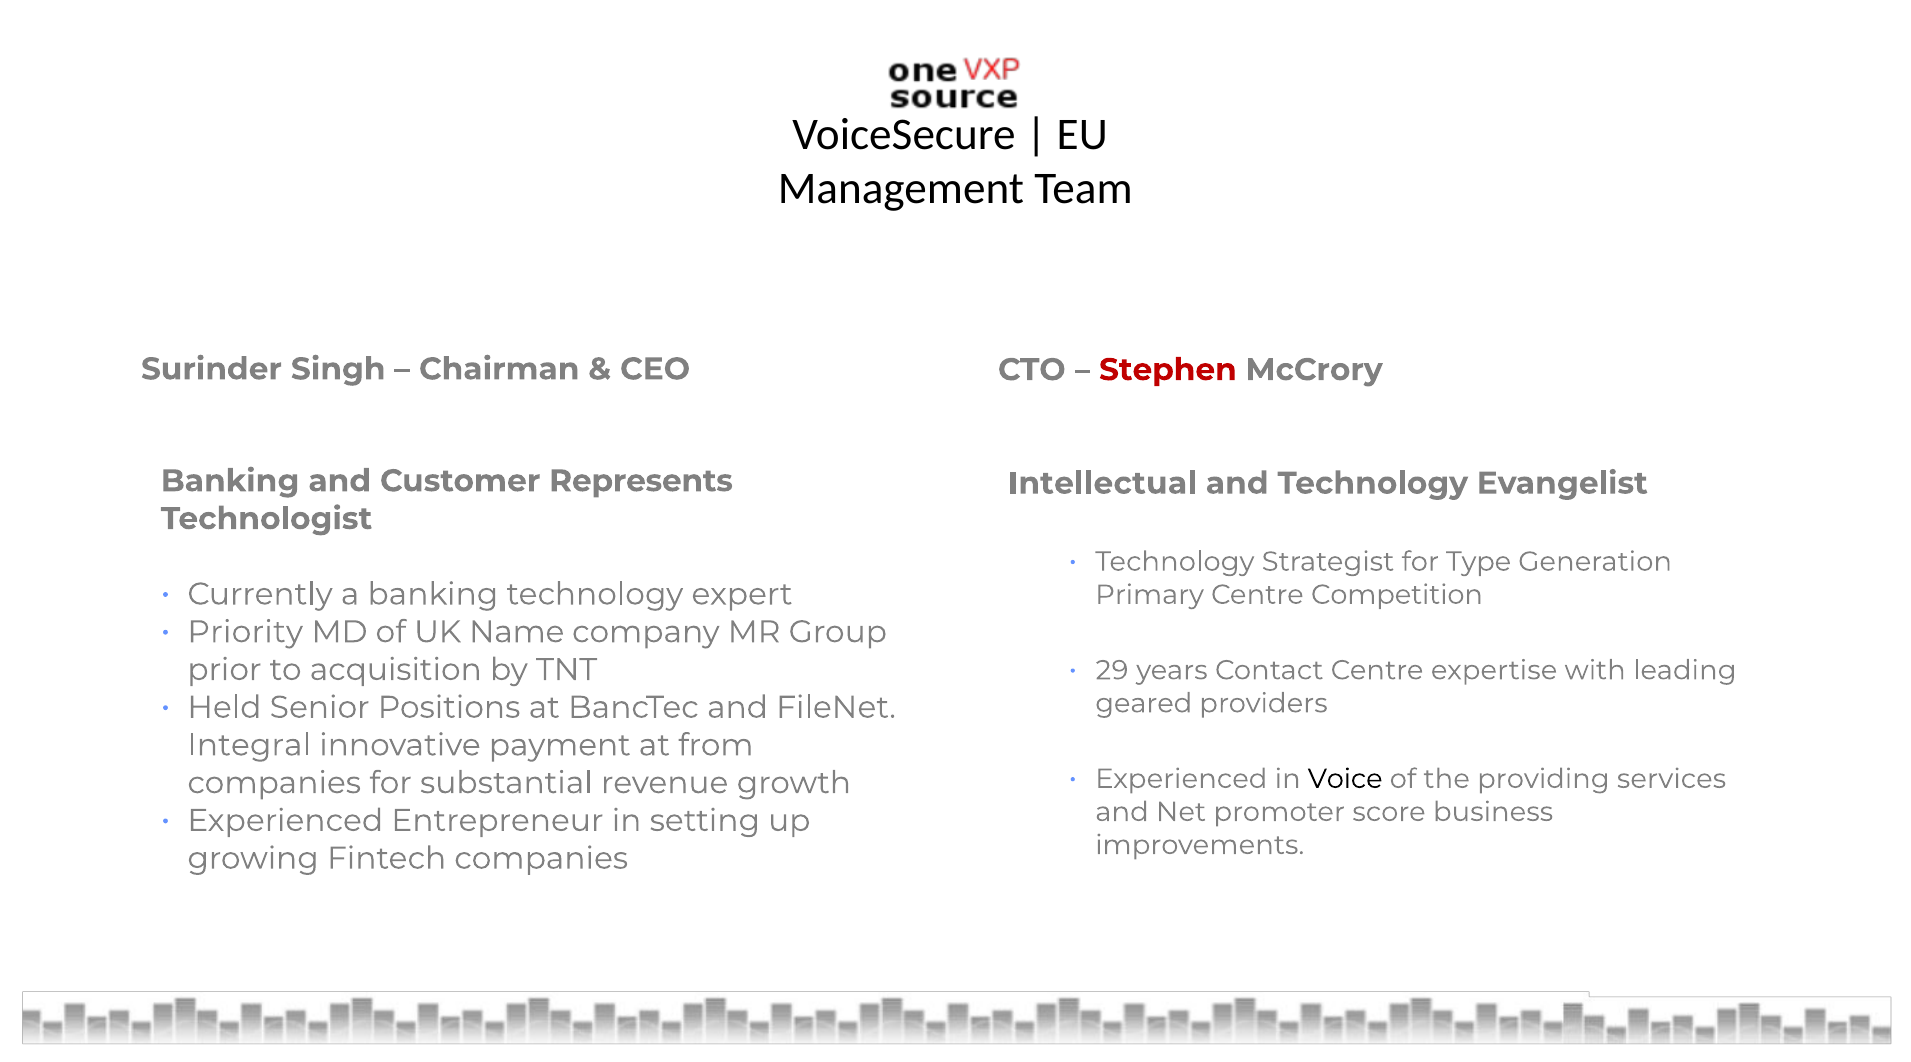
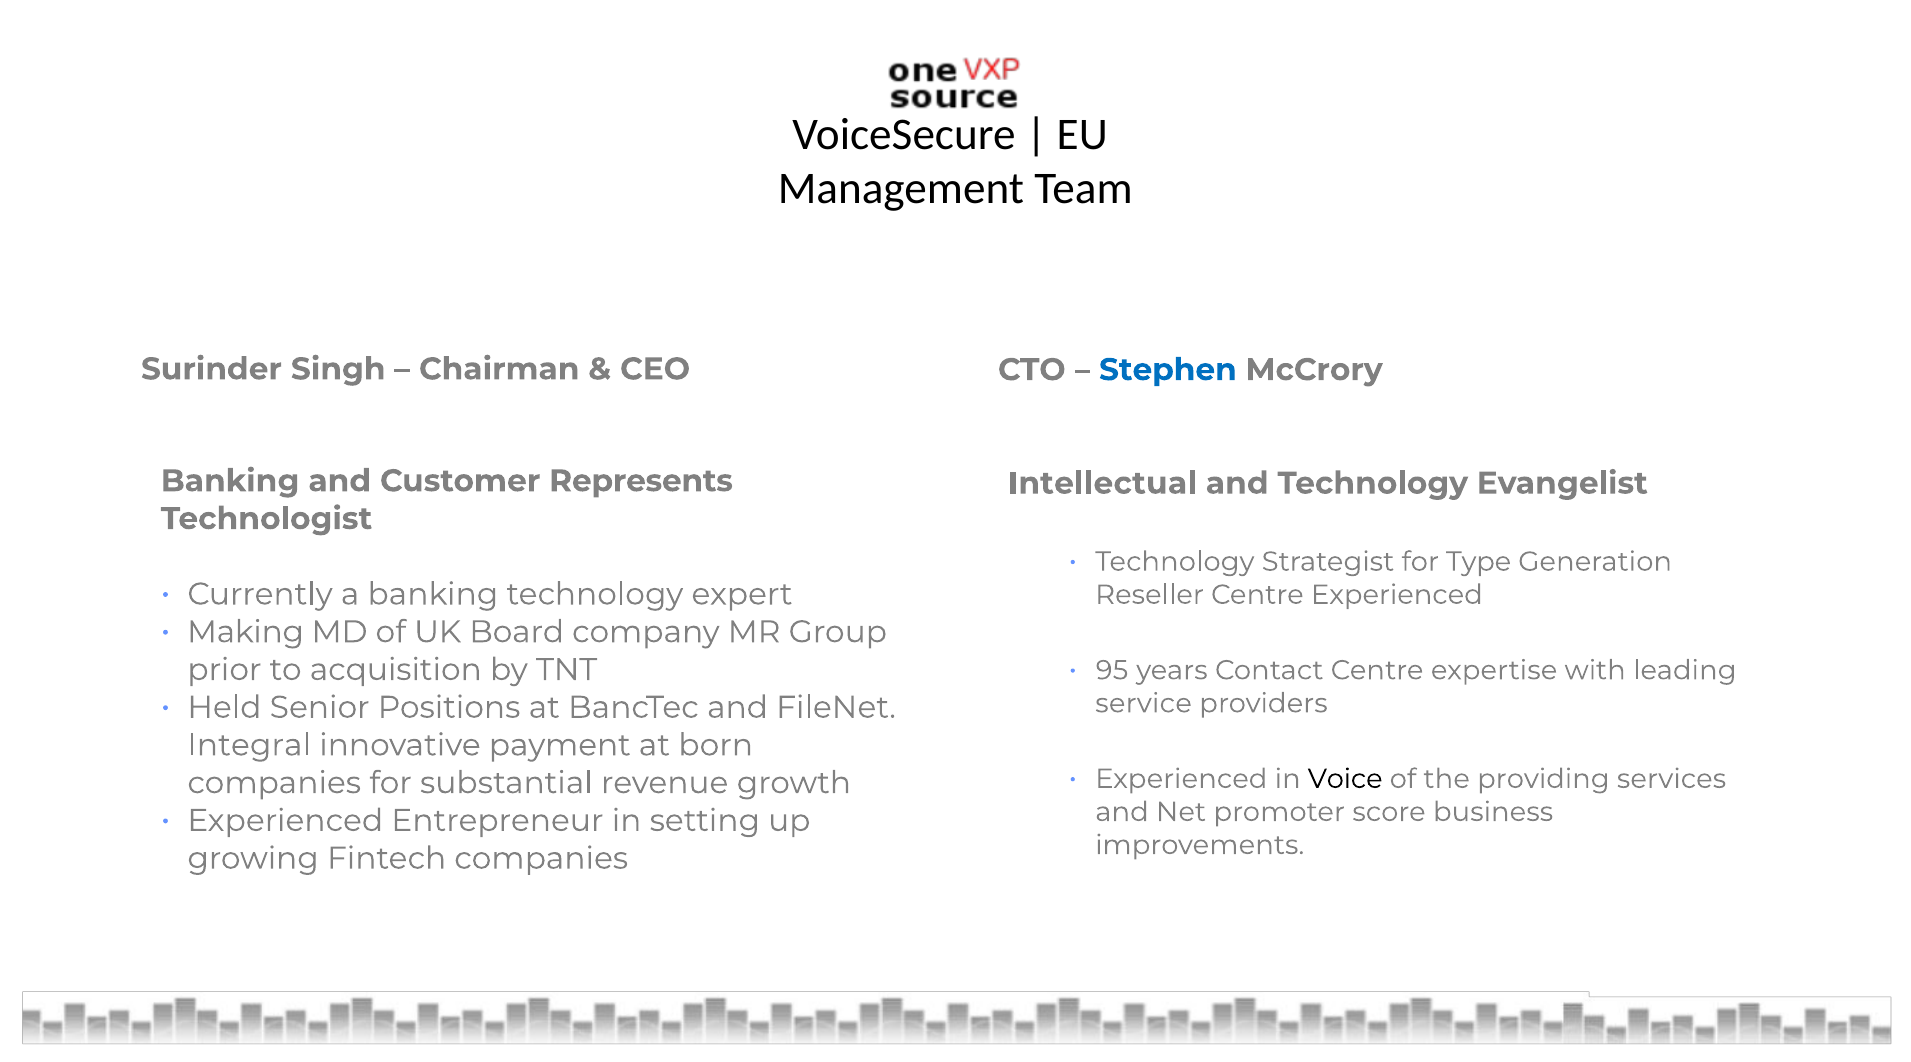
Stephen colour: red -> blue (1168, 370)
Primary: Primary -> Reseller (1150, 595)
Centre Competition: Competition -> Experienced (1397, 595)
Priority: Priority -> Making (245, 632)
Name: Name -> Board (517, 632)
29: 29 -> 95 (1112, 670)
geared: geared -> service (1144, 703)
from: from -> born (716, 745)
